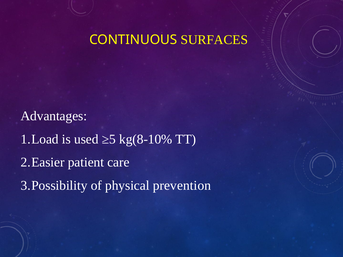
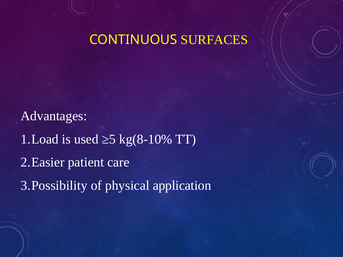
prevention: prevention -> application (182, 186)
